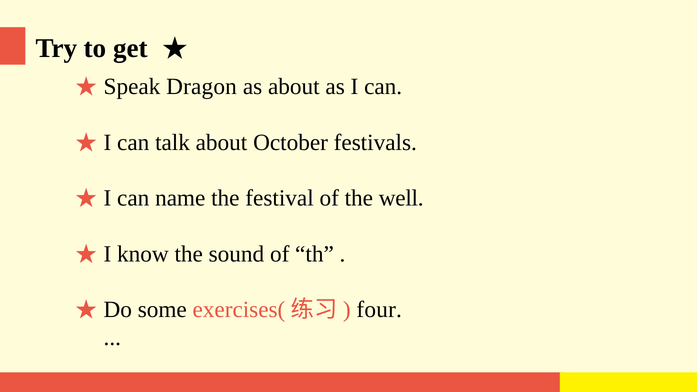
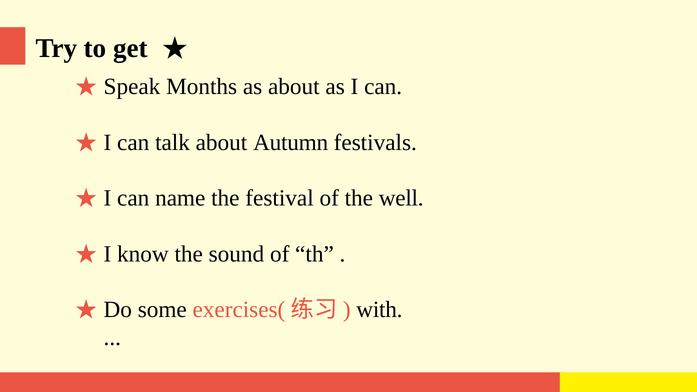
Dragon: Dragon -> Months (202, 87)
October: October -> Autumn (291, 143)
four: four -> with (379, 310)
